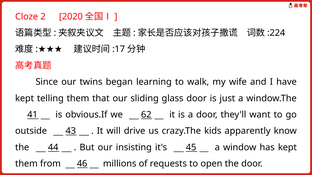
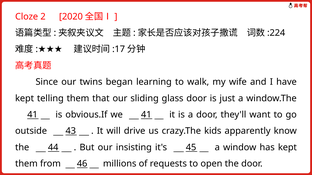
we 62: 62 -> 41 (146, 115)
